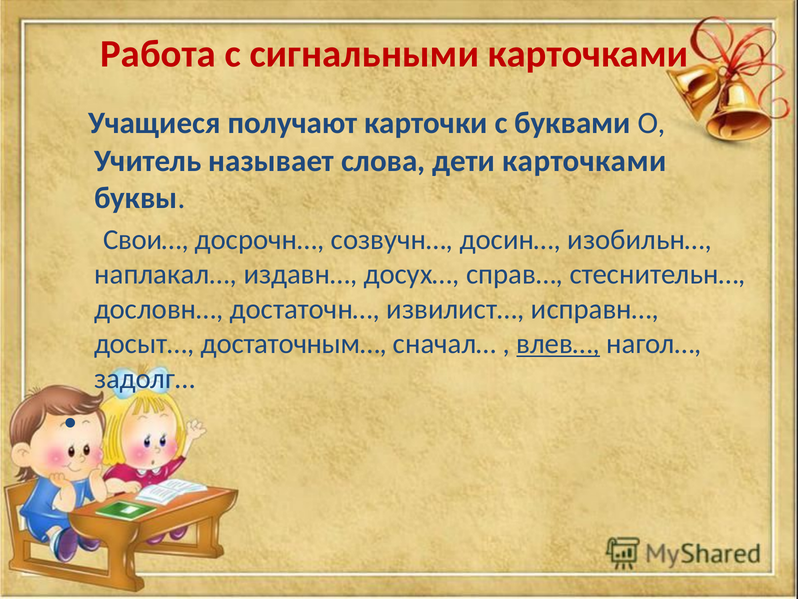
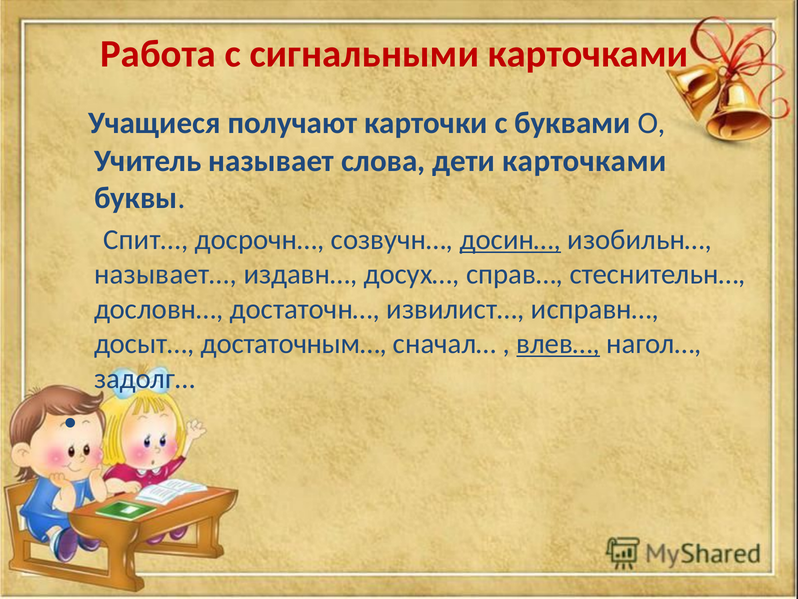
Свои…: Свои… -> Спит… (146, 240)
досин… underline: none -> present (510, 240)
наплакал…: наплакал… -> называет… (165, 274)
